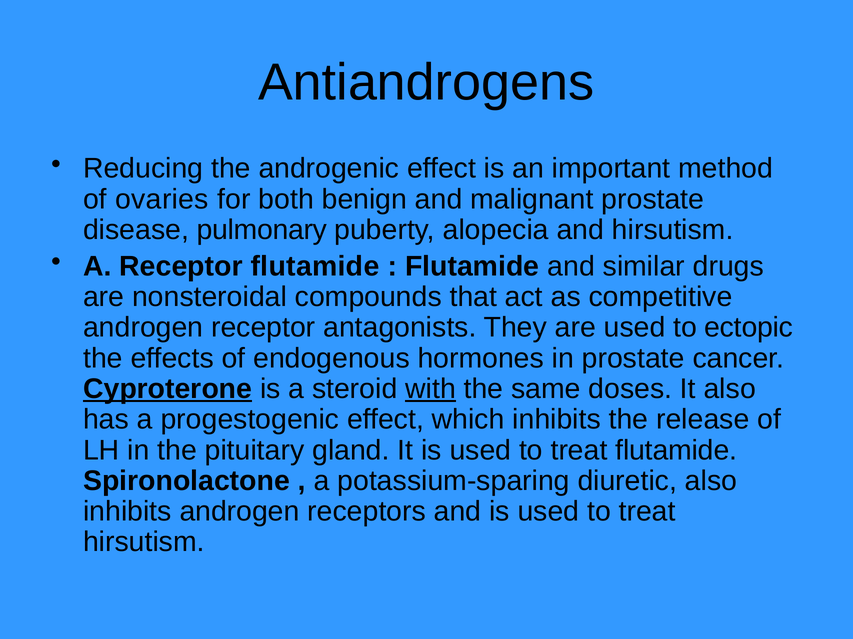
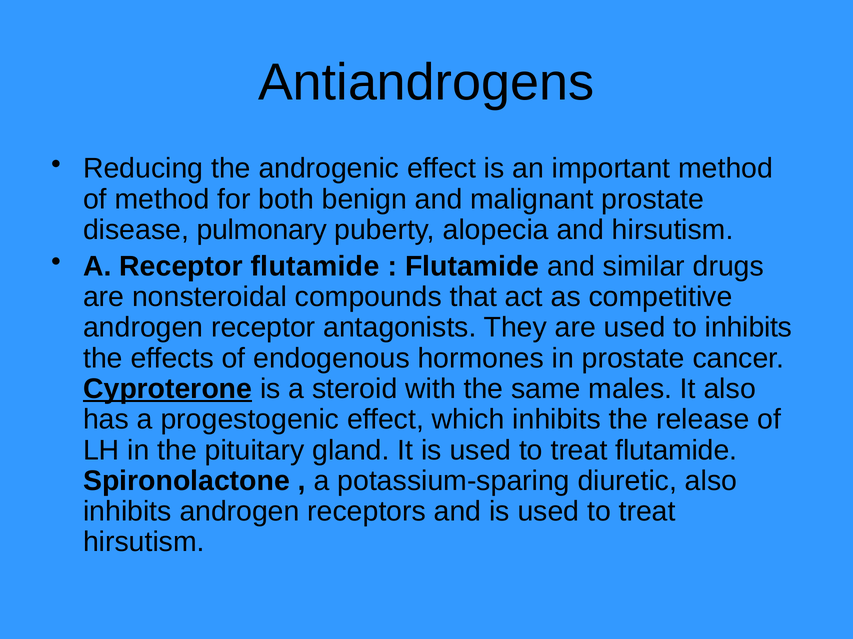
of ovaries: ovaries -> method (162, 199)
to ectopic: ectopic -> inhibits (749, 328)
with underline: present -> none (431, 389)
doses: doses -> males (630, 389)
